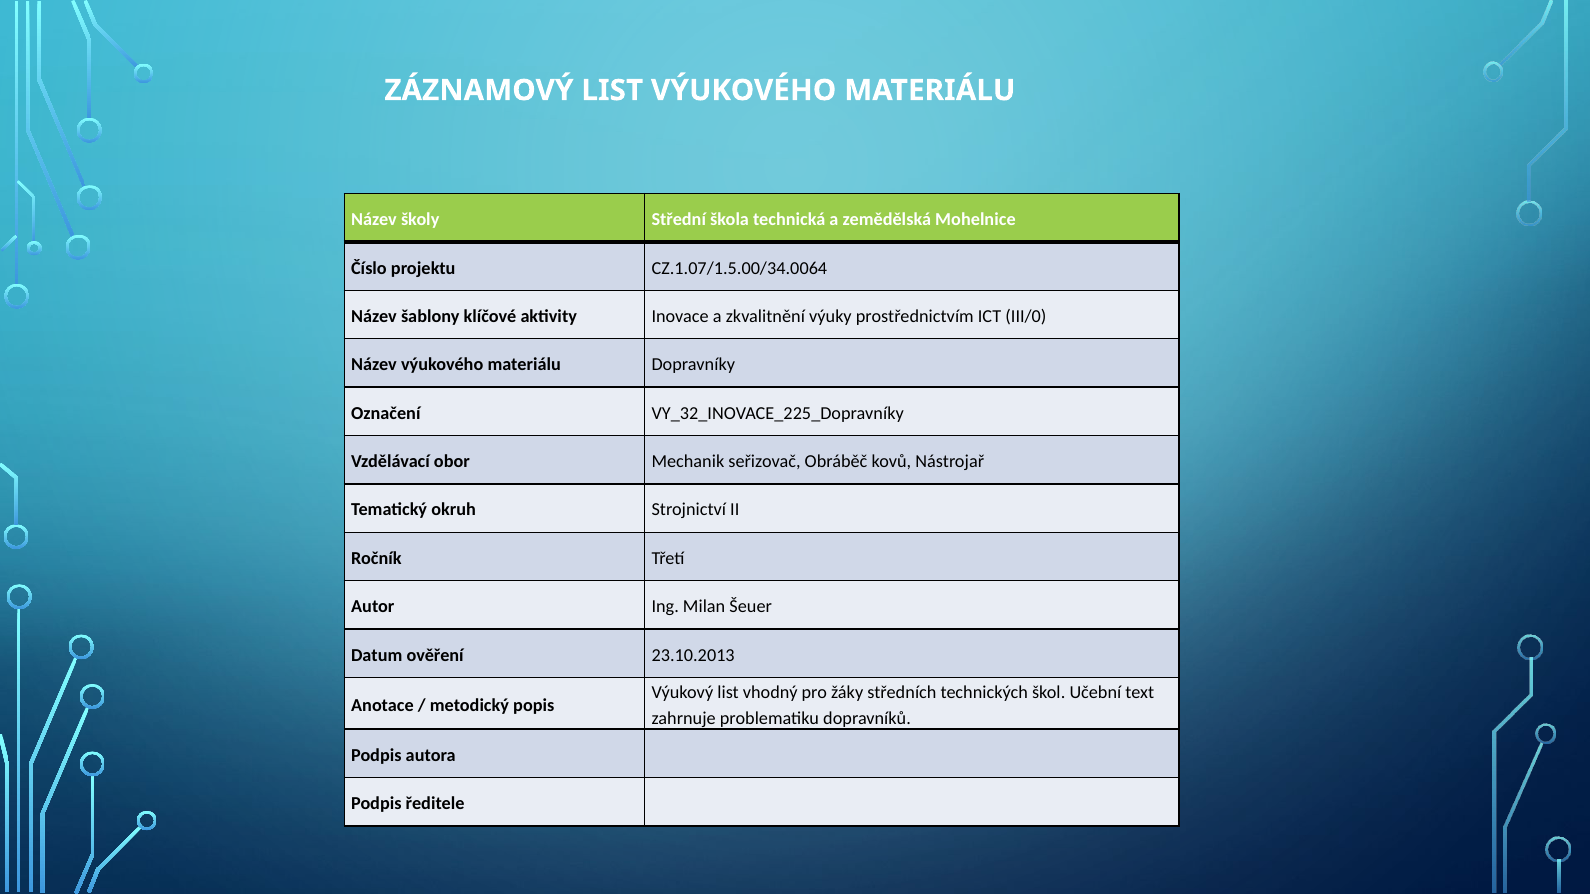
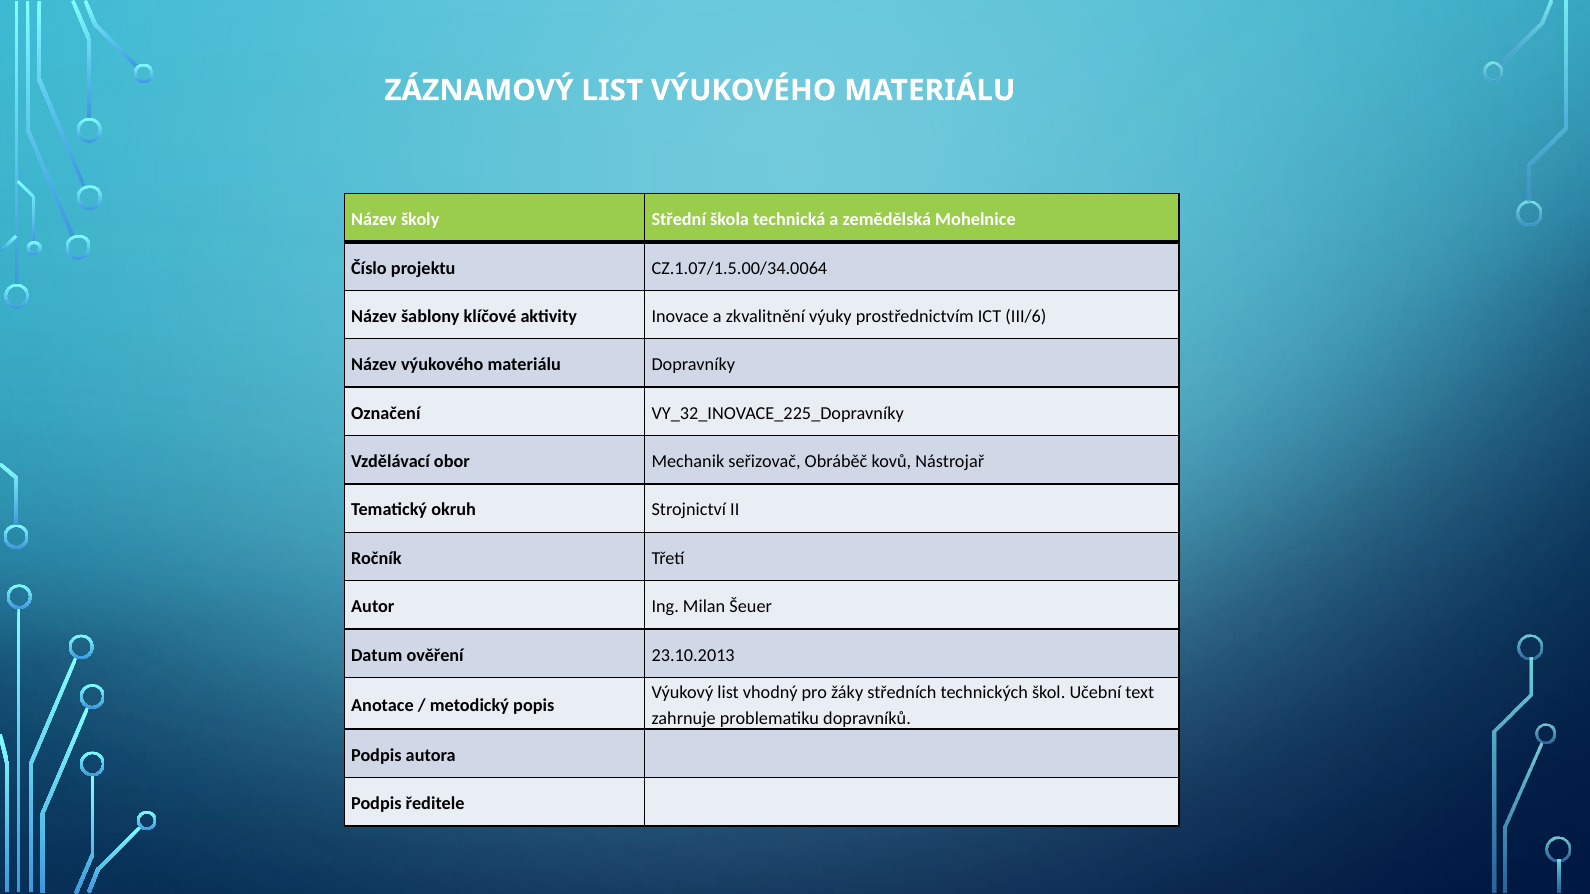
III/0: III/0 -> III/6 (1026, 317)
